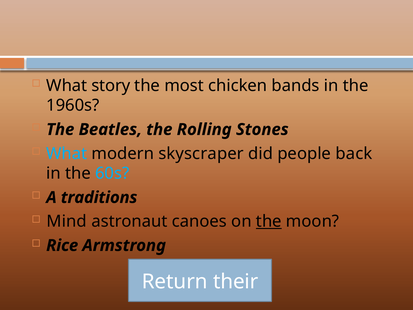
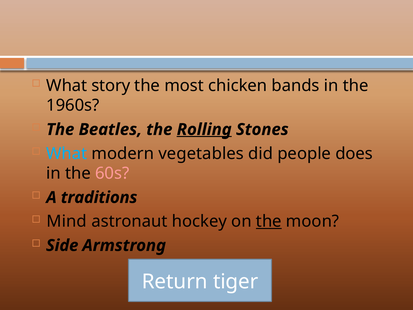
Rolling underline: none -> present (204, 129)
skyscraper: skyscraper -> vegetables (201, 153)
back: back -> does (354, 153)
60s colour: light blue -> pink (112, 173)
canoes: canoes -> hockey (199, 221)
Rice: Rice -> Side (62, 245)
their: their -> tiger (236, 282)
